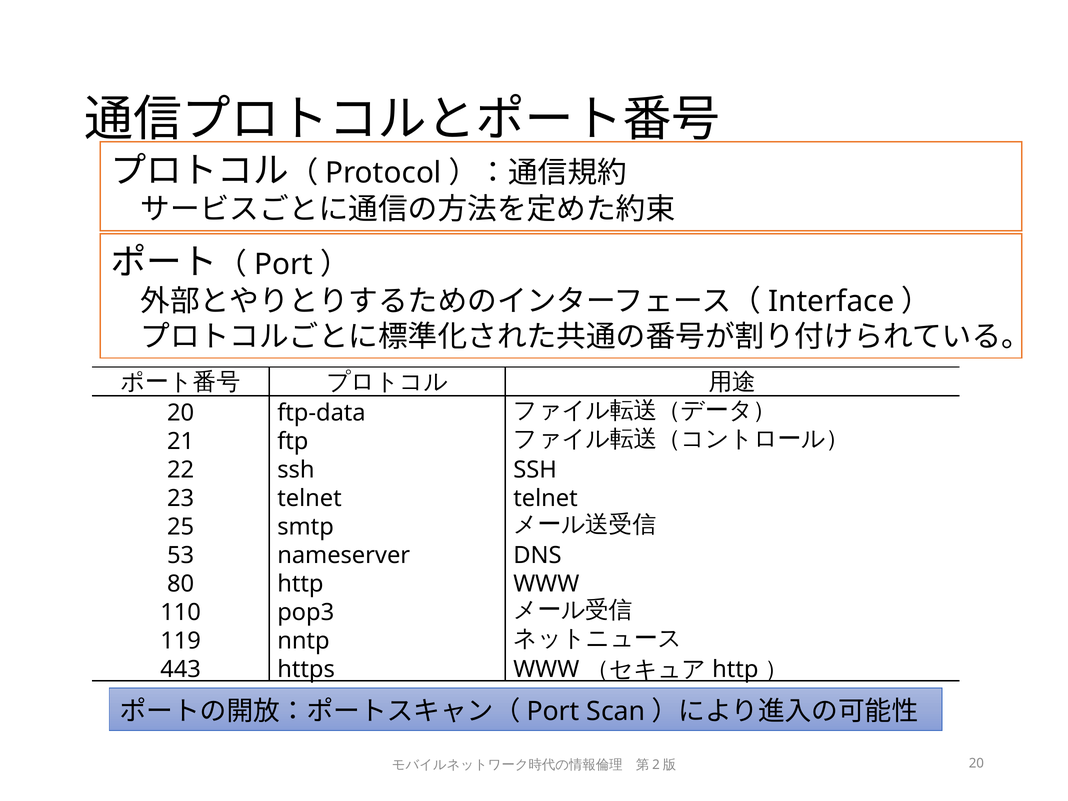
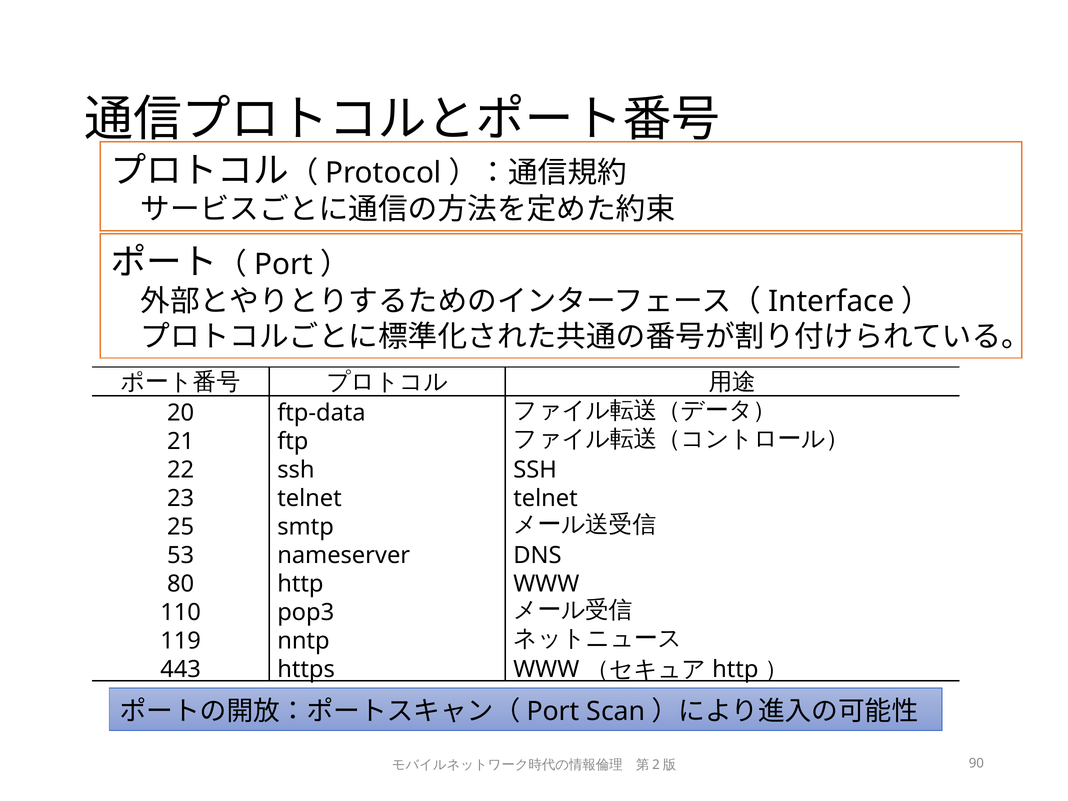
20: 20 -> 90 (976, 764)
